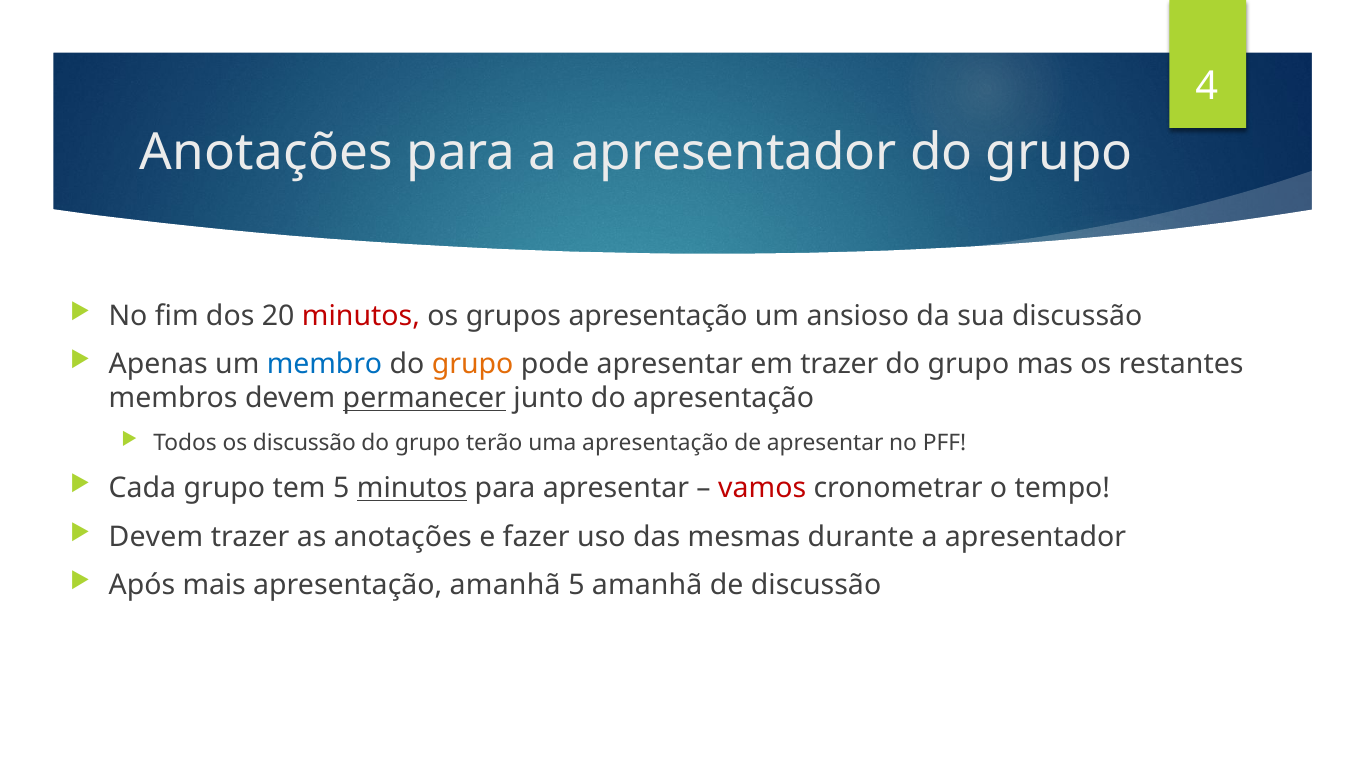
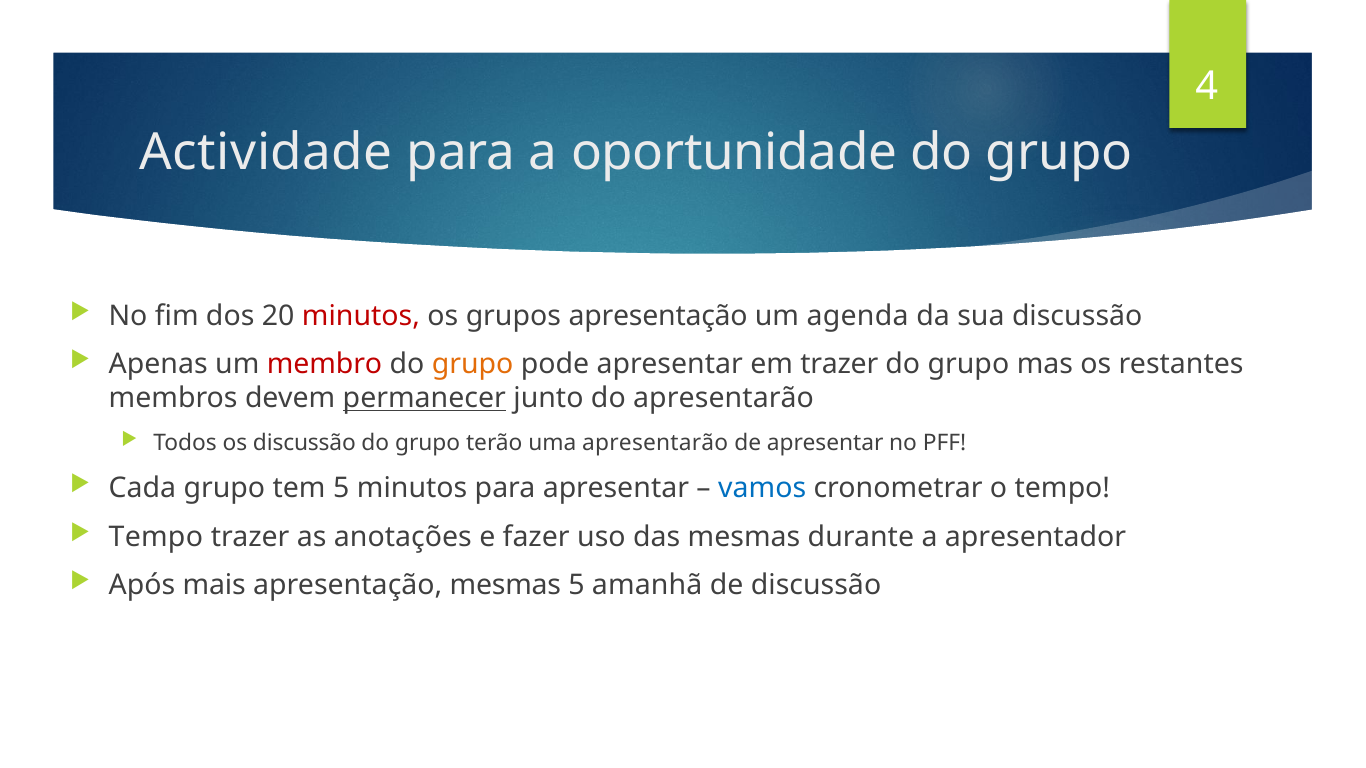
Anotações: Anotações -> Actividade (266, 152)
para a apresentador: apresentador -> oportunidade (734, 152)
ansioso: ansioso -> agenda (858, 316)
membro colour: blue -> red (324, 364)
do apresentação: apresentação -> apresentarão (724, 399)
uma apresentação: apresentação -> apresentarão (655, 443)
minutos underline: present -> none (412, 489)
vamos colour: red -> blue (762, 489)
Devem: Devem -> Tempo (156, 537)
apresentação amanhã: amanhã -> mesmas (505, 585)
